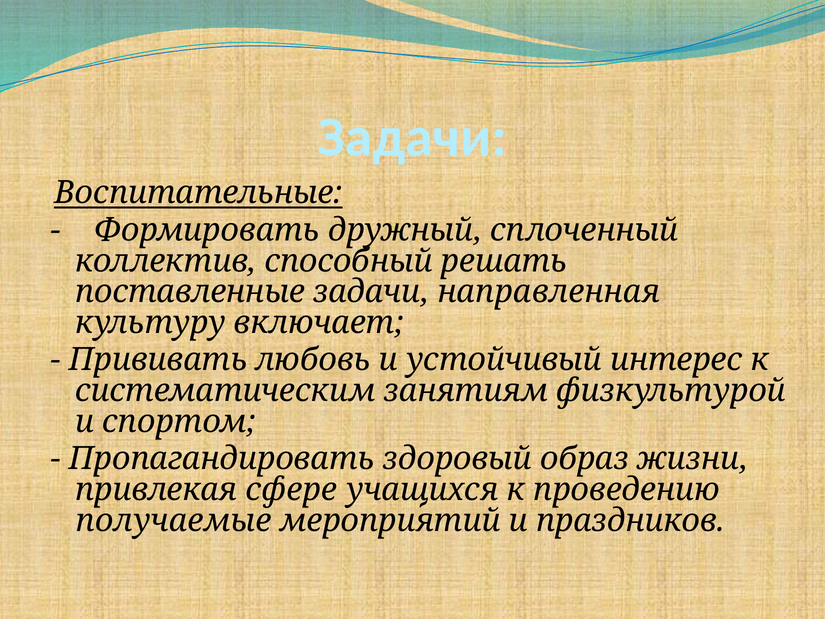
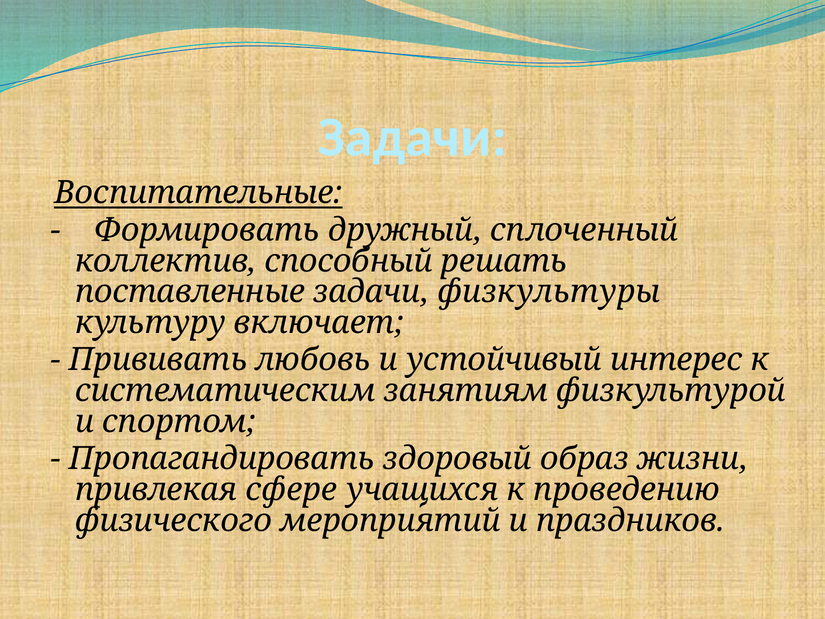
направленная: направленная -> физкультуры (549, 292)
получаемые: получаемые -> физического (174, 520)
